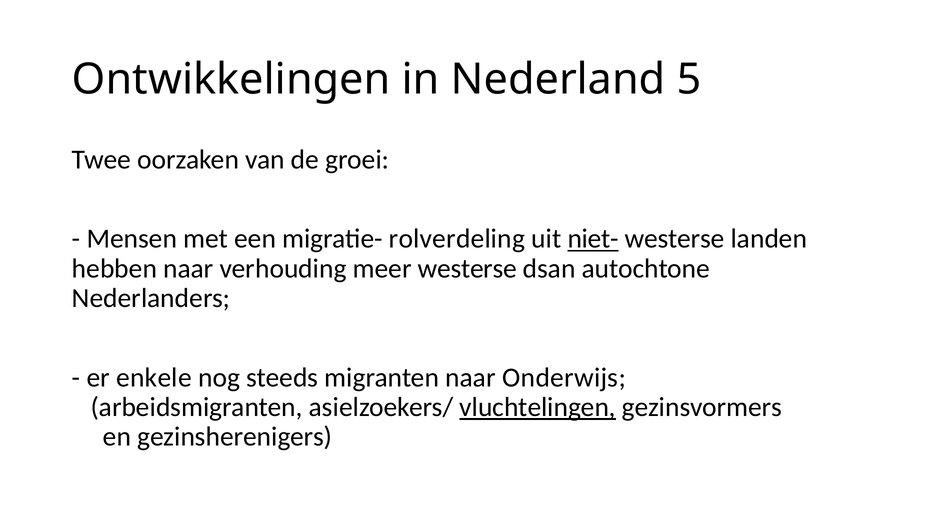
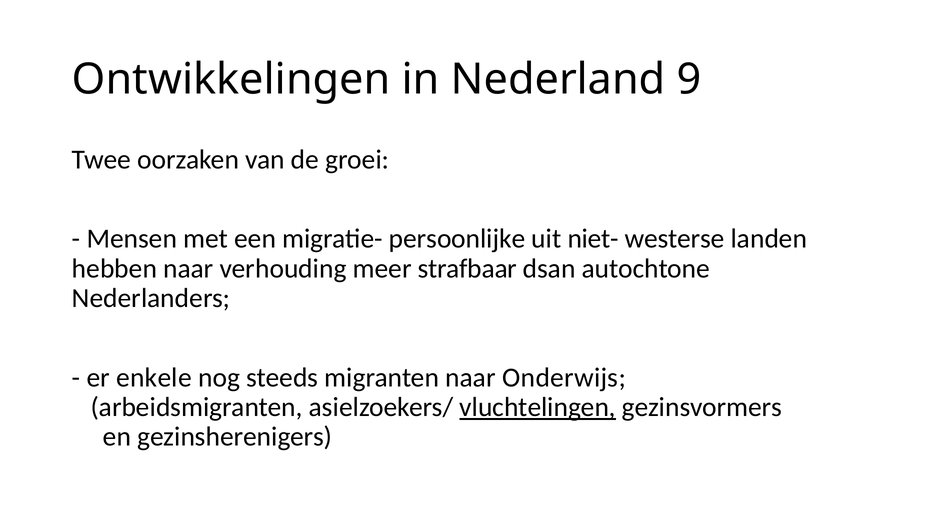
5: 5 -> 9 (689, 79)
rolverdeling: rolverdeling -> persoonlijke (457, 239)
niet- underline: present -> none (593, 239)
meer westerse: westerse -> strafbaar (467, 269)
